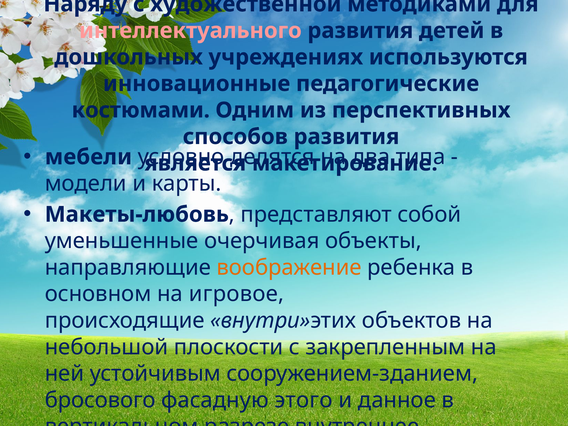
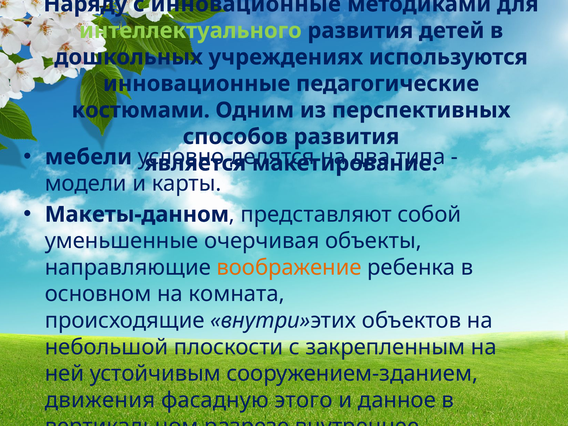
с художественной: художественной -> инновационные (246, 4)
интеллектуального colour: pink -> light green (190, 31)
Макеты-любовь: Макеты-любовь -> Макеты-данном (137, 214)
на игровое: игровое -> комната (237, 294)
бросового: бросового -> движения (100, 400)
